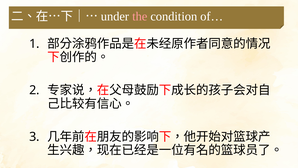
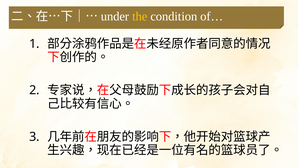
the colour: pink -> yellow (140, 16)
